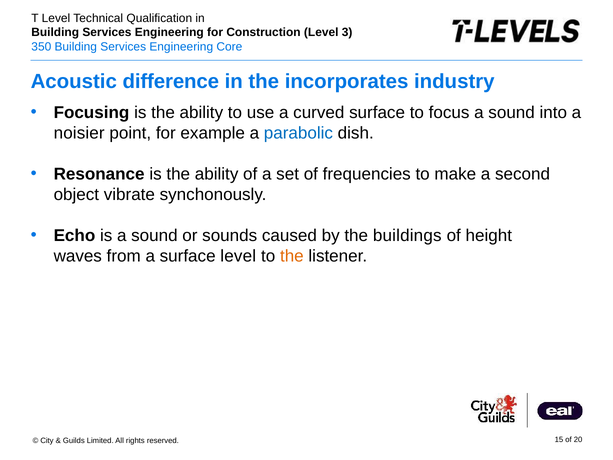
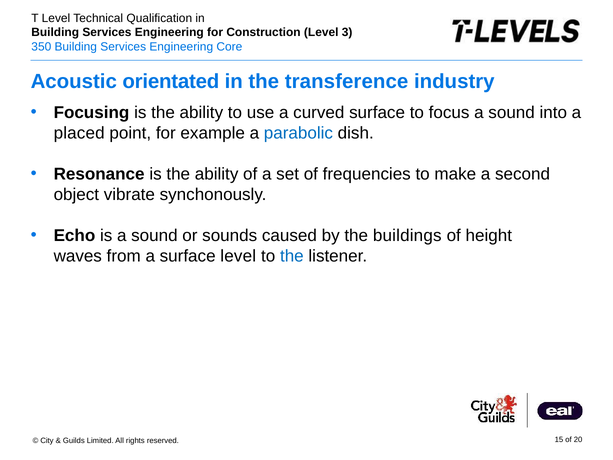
difference: difference -> orientated (171, 81)
incorporates: incorporates -> transference (347, 81)
noisier: noisier -> placed (79, 133)
the colour: orange -> blue (292, 256)
